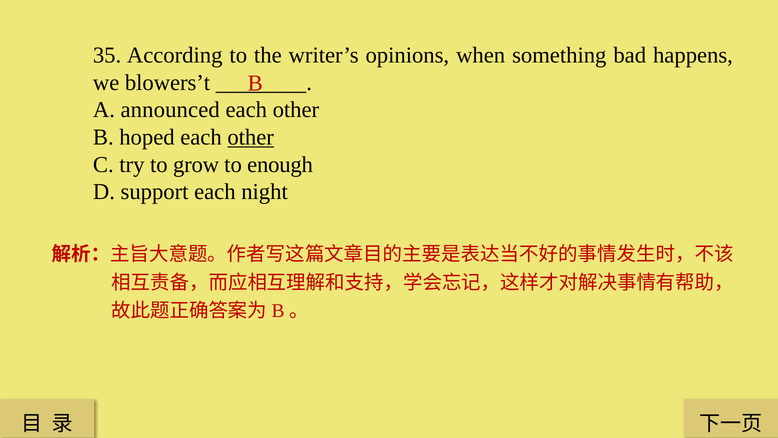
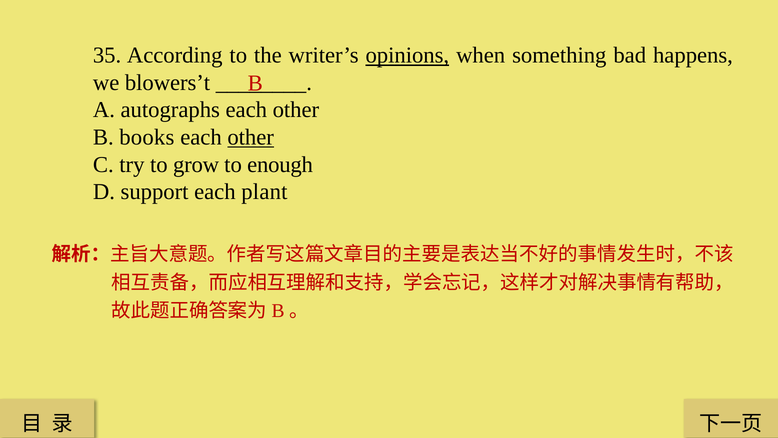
opinions underline: none -> present (407, 55)
announced: announced -> autographs (170, 110)
hoped: hoped -> books (147, 137)
night: night -> plant (264, 192)
